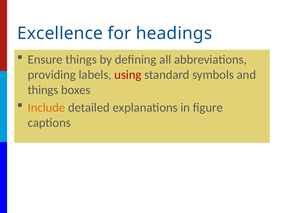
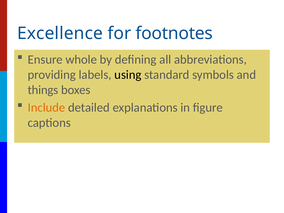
headings: headings -> footnotes (174, 33)
Ensure things: things -> whole (81, 60)
using colour: red -> black (128, 75)
